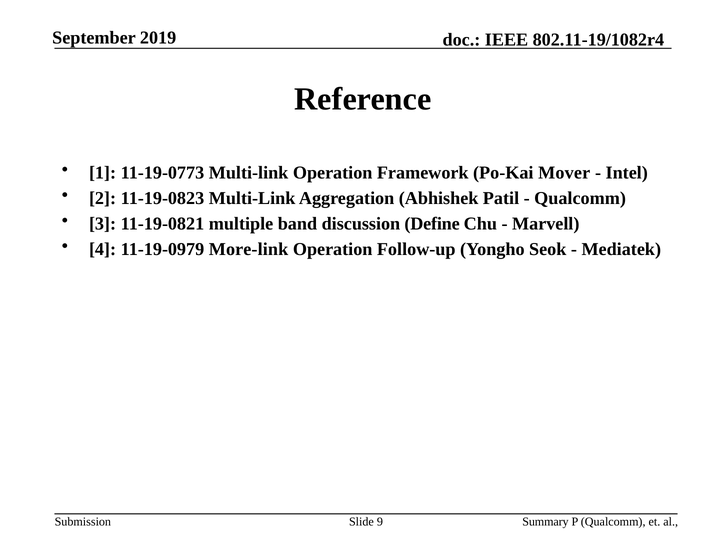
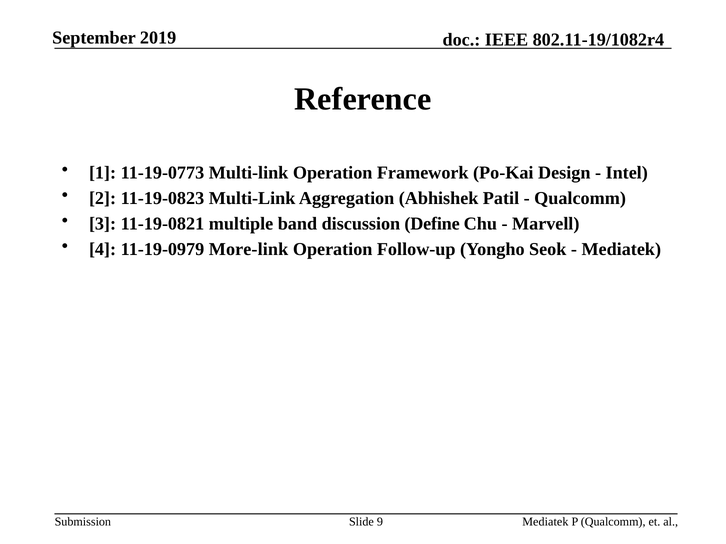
Mover: Mover -> Design (564, 173)
9 Summary: Summary -> Mediatek (545, 522)
